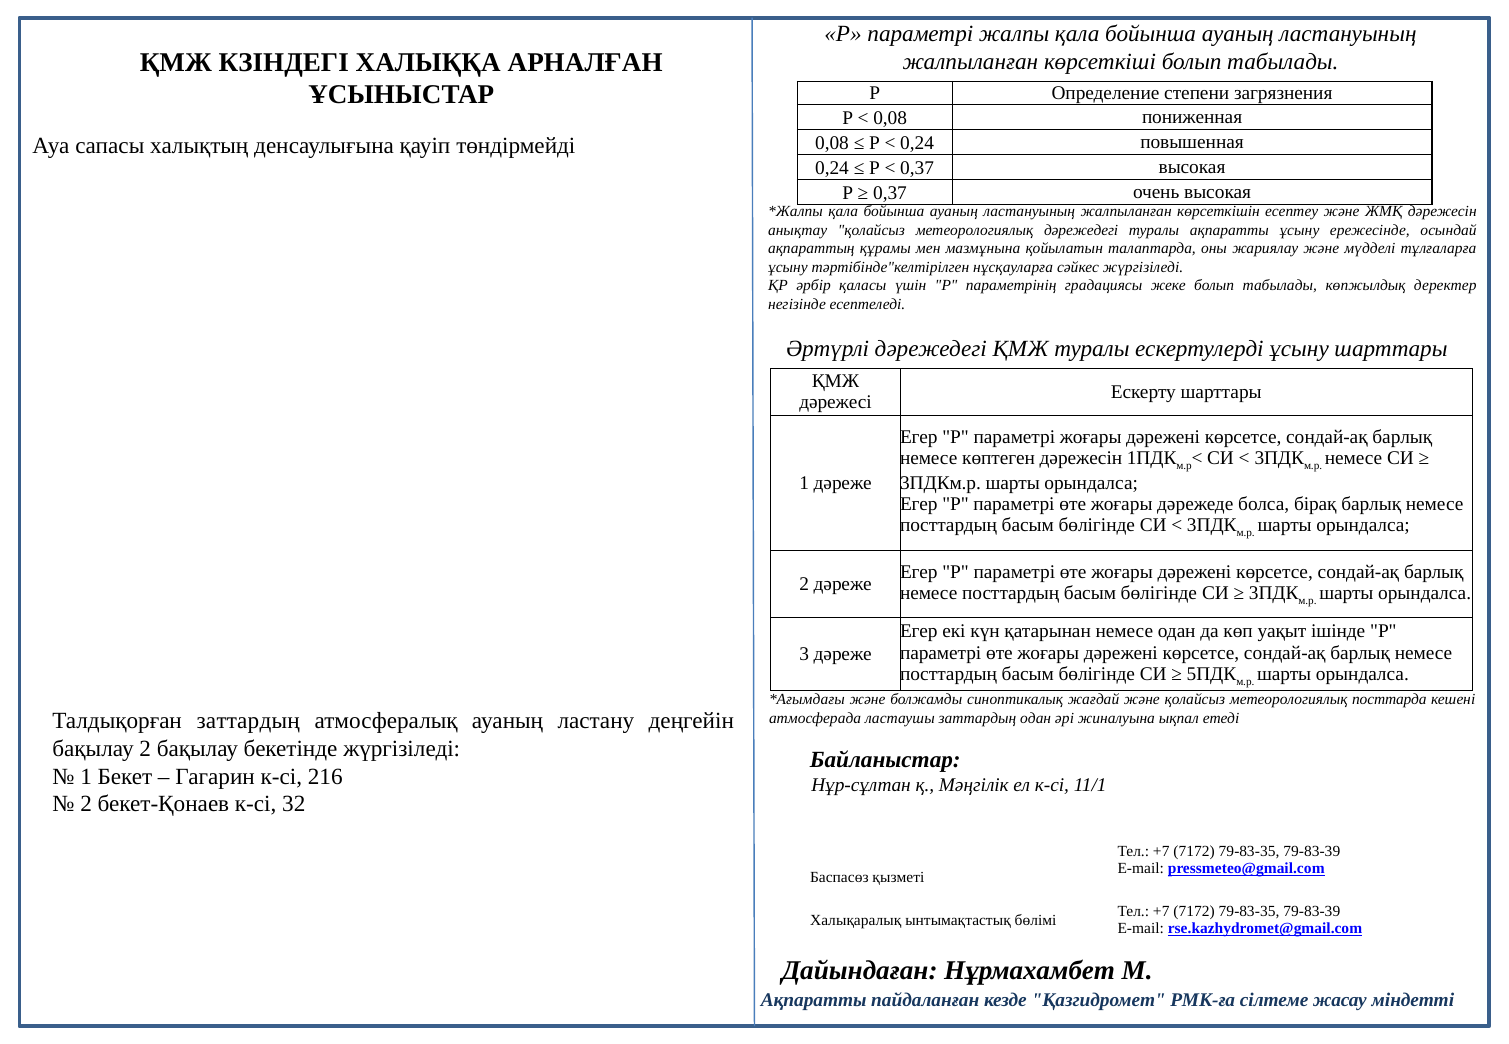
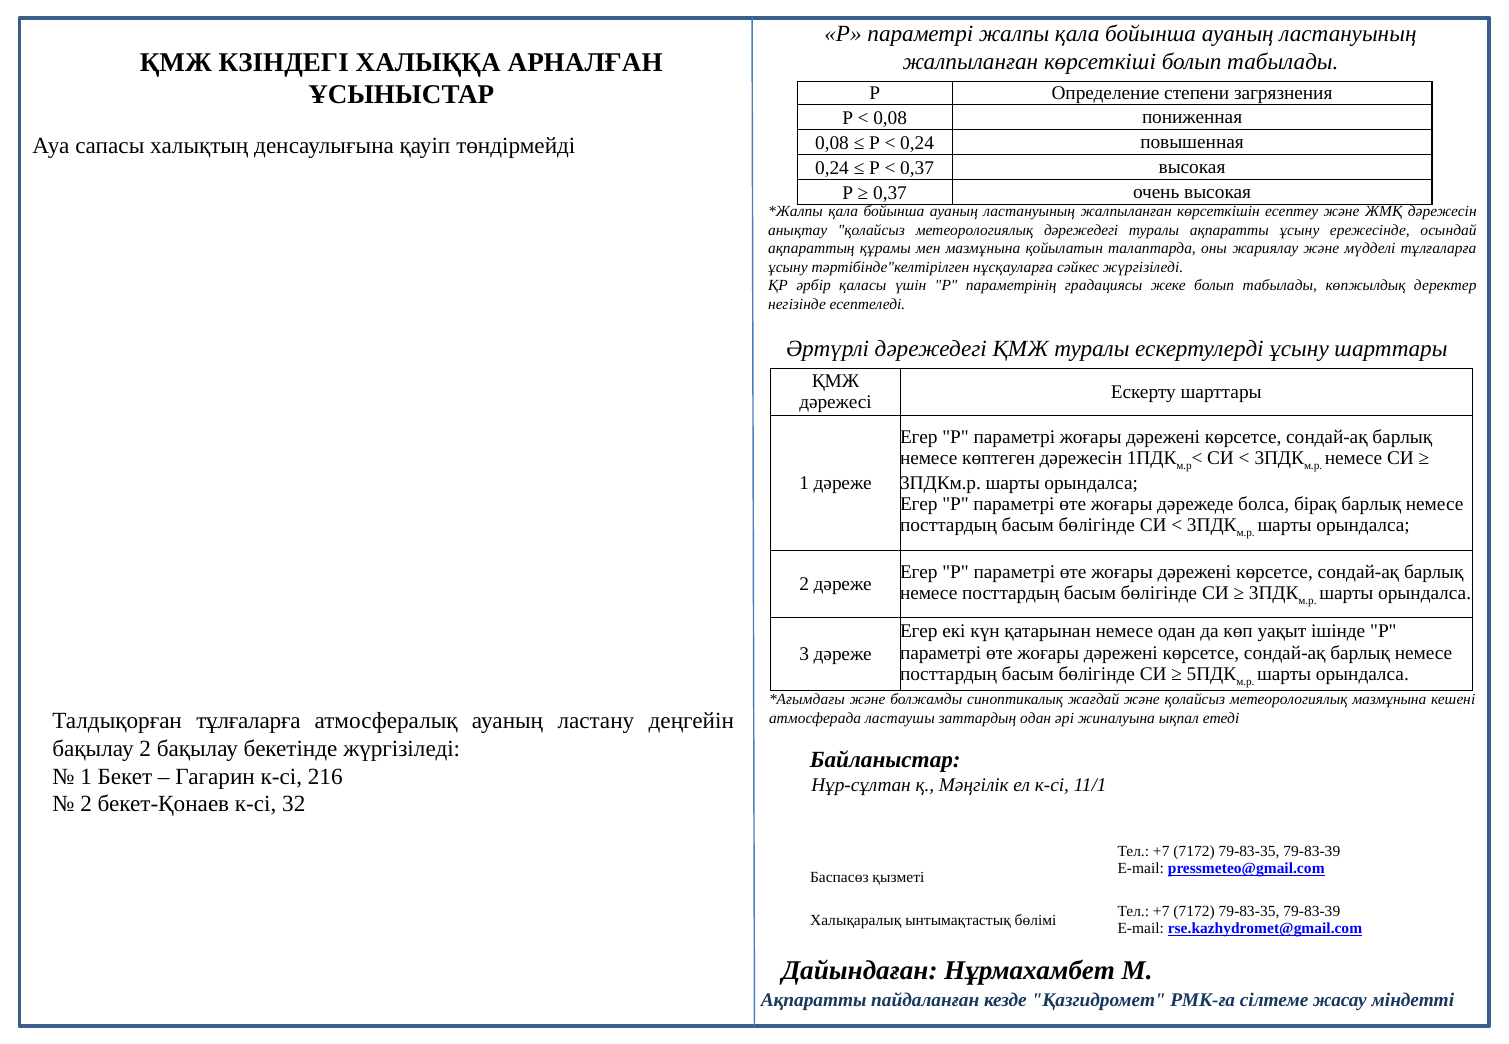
метеорологиялық посттарда: посттарда -> мазмұнына (1389, 700)
Талдықорған заттардың: заттардың -> тұлғаларға (248, 721)
